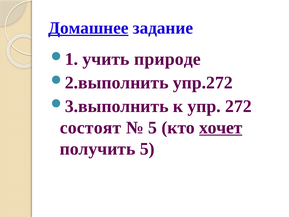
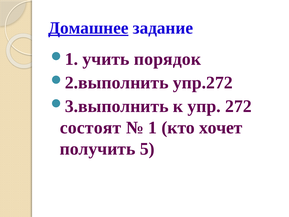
природе: природе -> порядок (167, 59)
5: 5 -> 1 (153, 127)
хочет underline: present -> none (221, 127)
